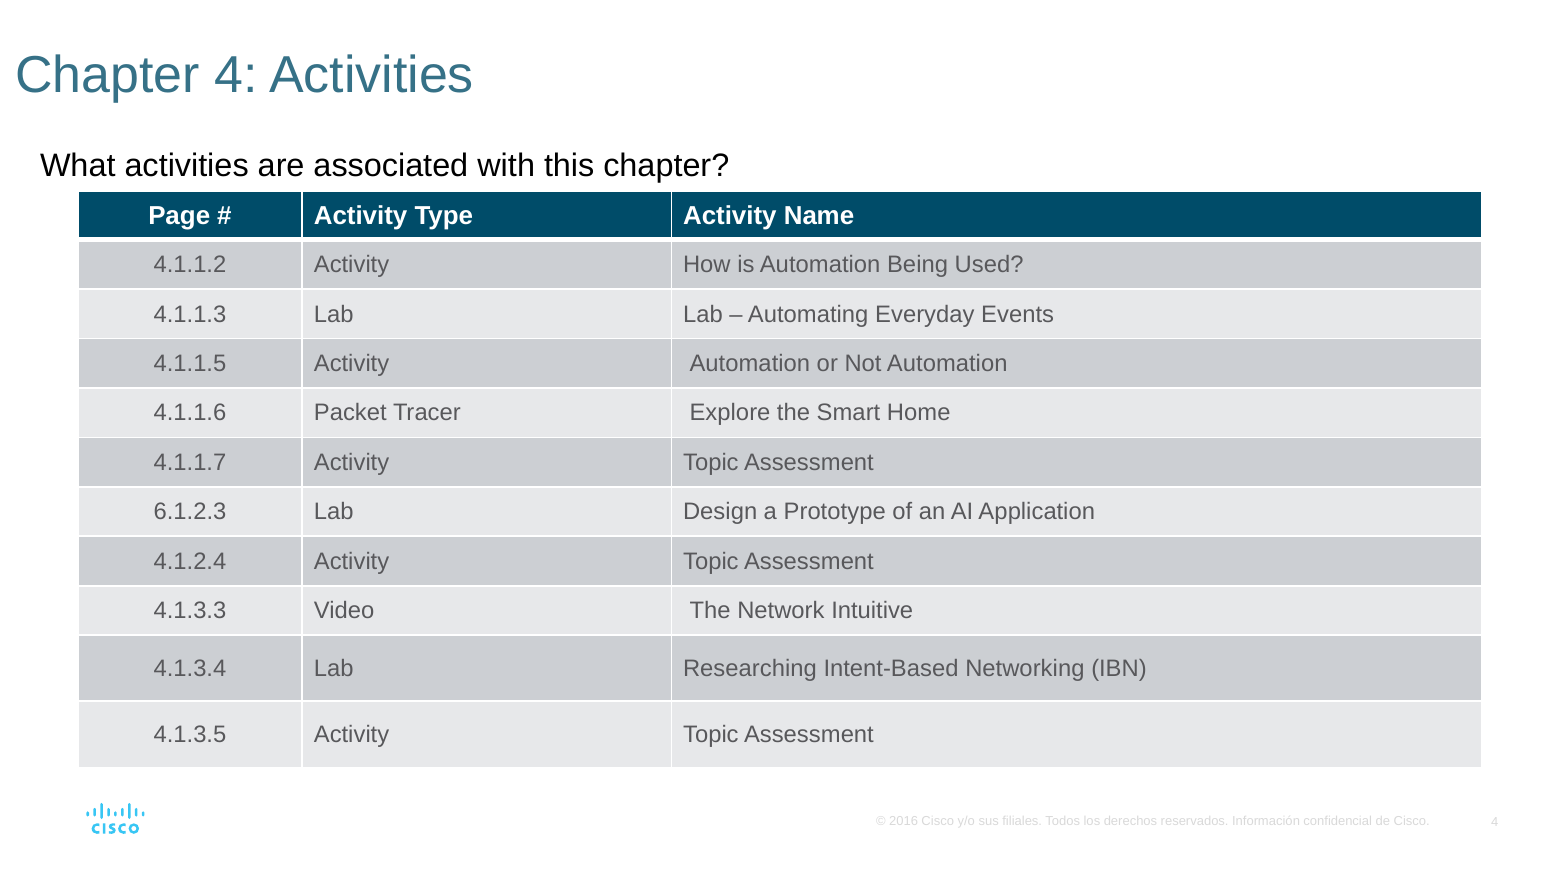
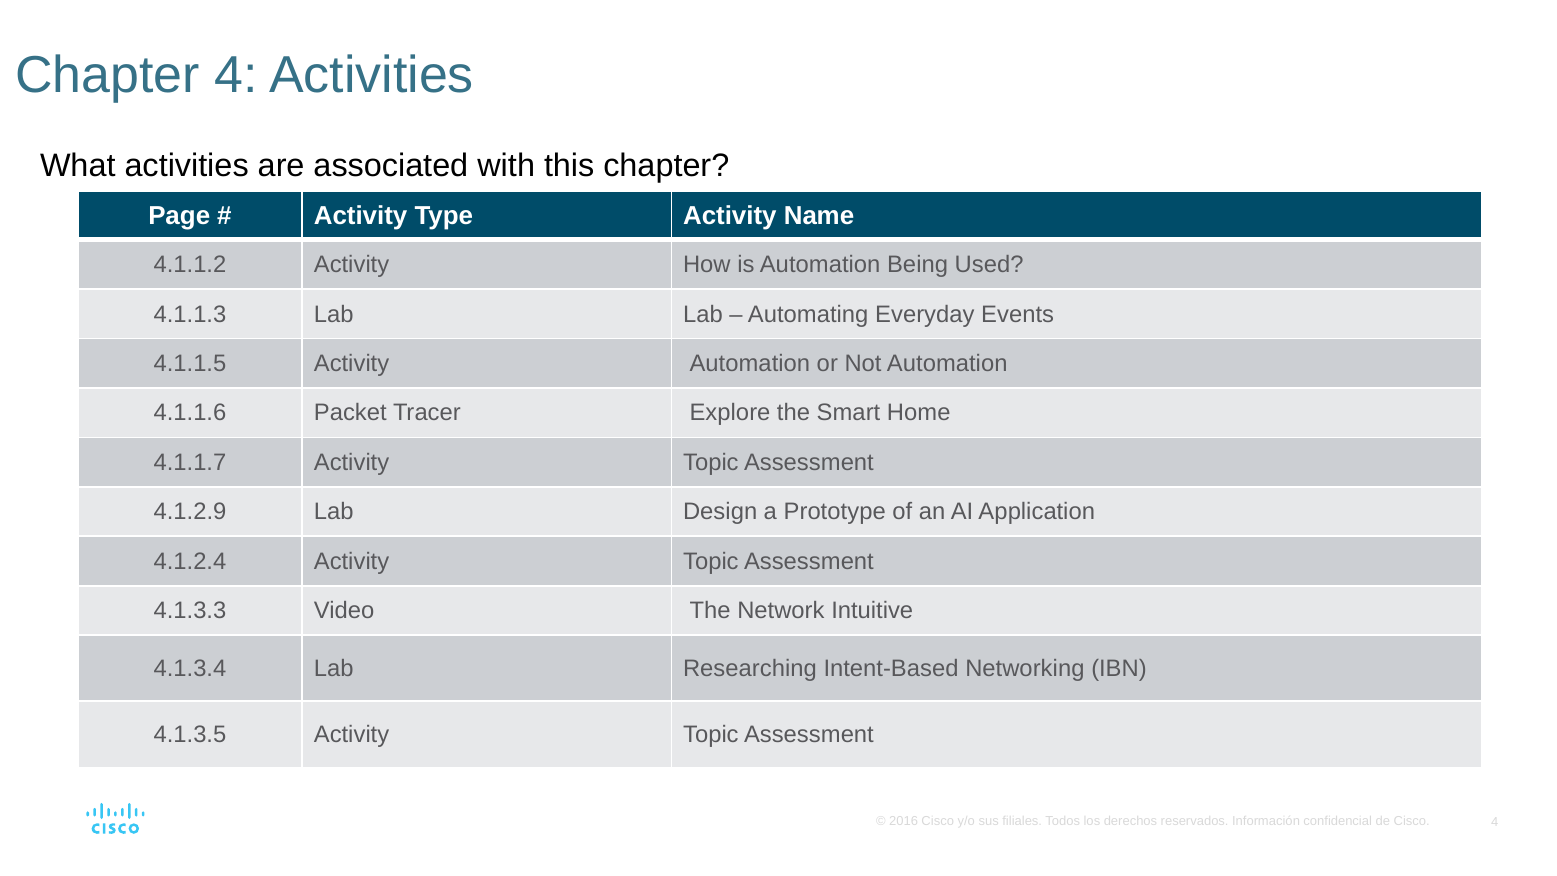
6.1.2.3: 6.1.2.3 -> 4.1.2.9 (190, 512)
